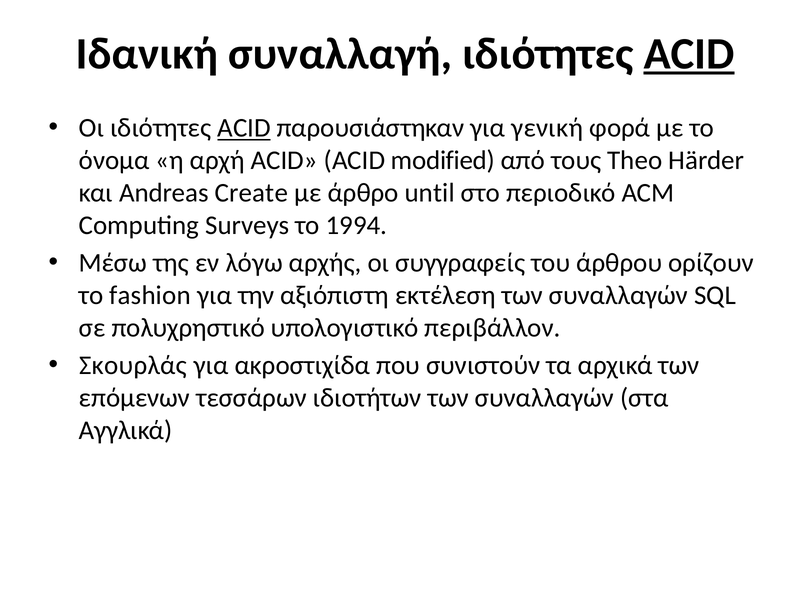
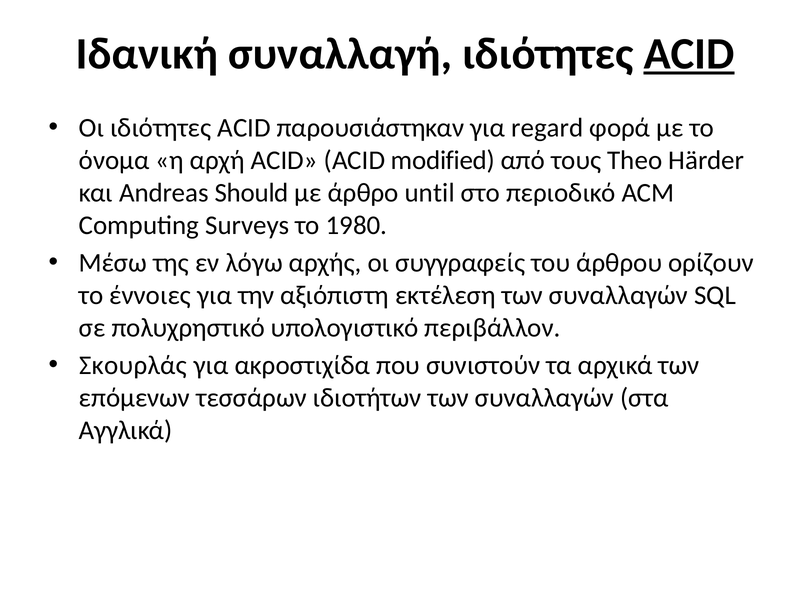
ACID underline: present -> none (244, 128)
γενική: γενική -> regard (547, 128)
Create: Create -> Should (252, 193)
1994: 1994 -> 1980 (356, 225)
fashion: fashion -> έννοιες (150, 295)
